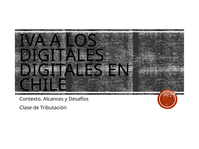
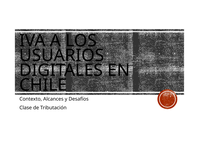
DIGITALES: DIGITALES -> USUARIOS (62, 56)
